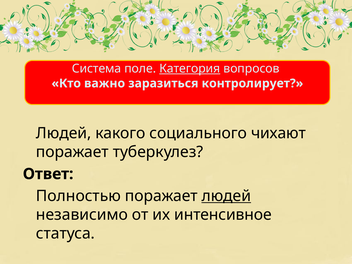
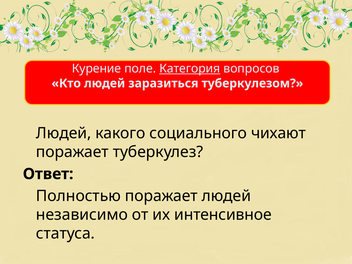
Система: Система -> Курение (97, 69)
Кто важно: важно -> людей (105, 83)
контролирует: контролирует -> туберкулезом (252, 83)
людей underline: present -> none (226, 196)
